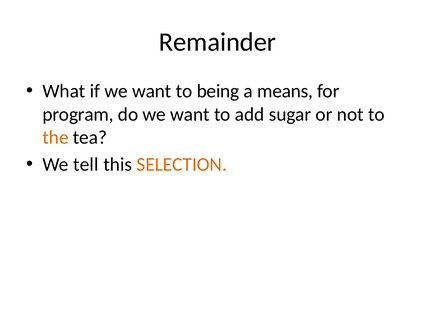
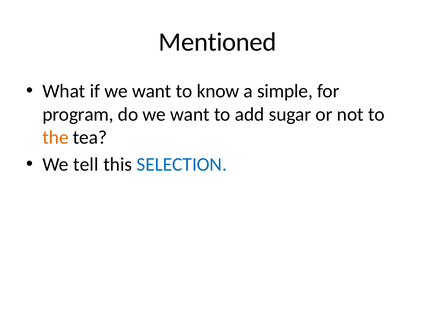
Remainder: Remainder -> Mentioned (218, 42)
being: being -> know (218, 91)
means: means -> simple (285, 91)
SELECTION colour: orange -> blue (182, 165)
